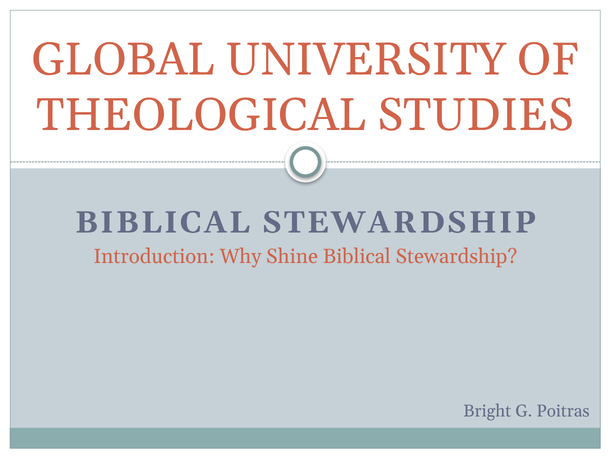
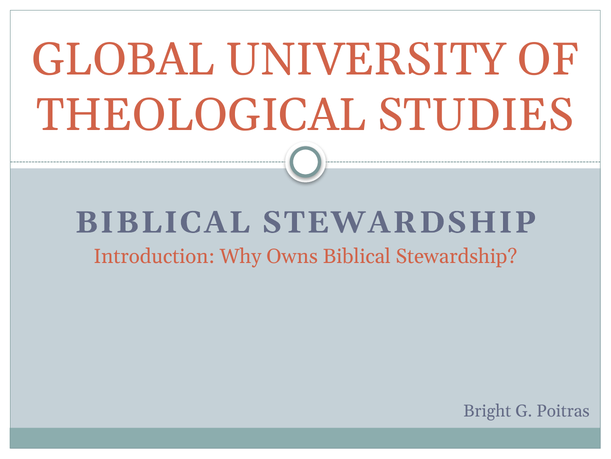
Shine: Shine -> Owns (292, 256)
